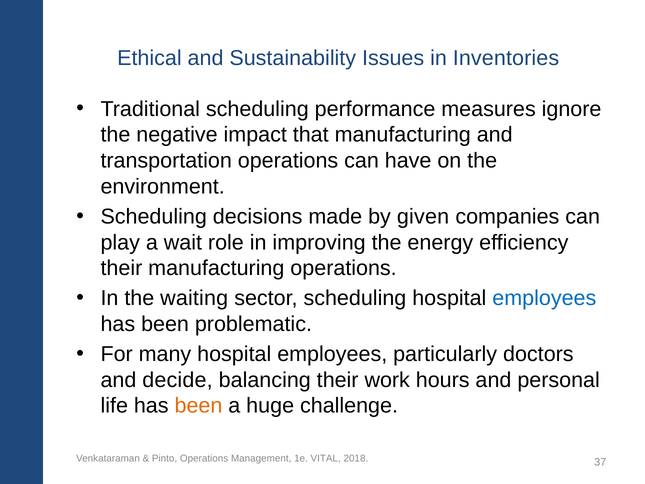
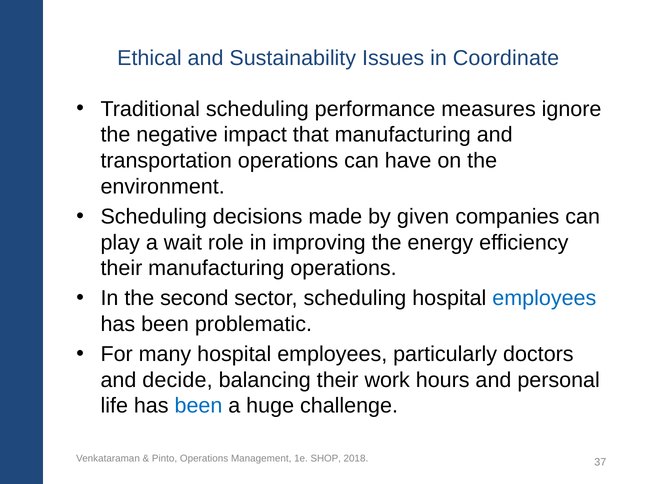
Inventories: Inventories -> Coordinate (506, 58)
waiting: waiting -> second (194, 298)
been colour: orange -> blue (198, 406)
VITAL: VITAL -> SHOP (326, 458)
